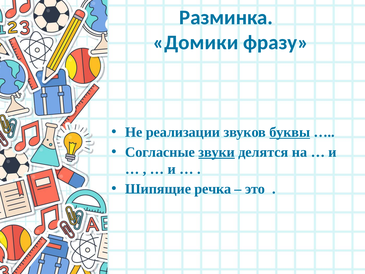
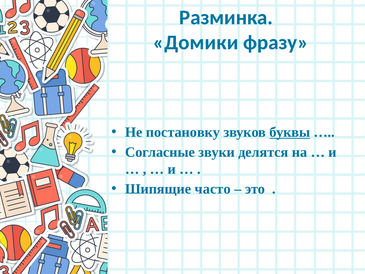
реализации: реализации -> постановку (183, 132)
звуки underline: present -> none (217, 152)
речка: речка -> часто (213, 189)
